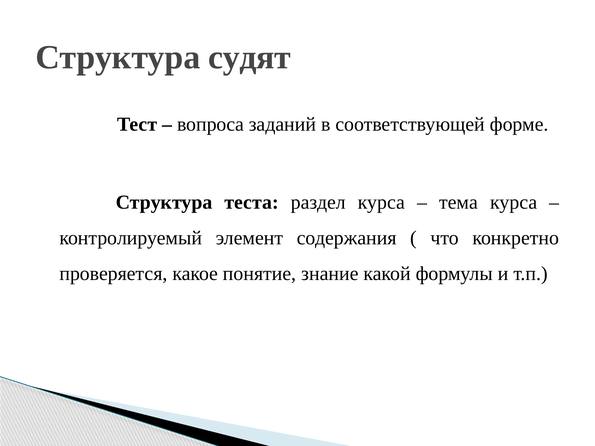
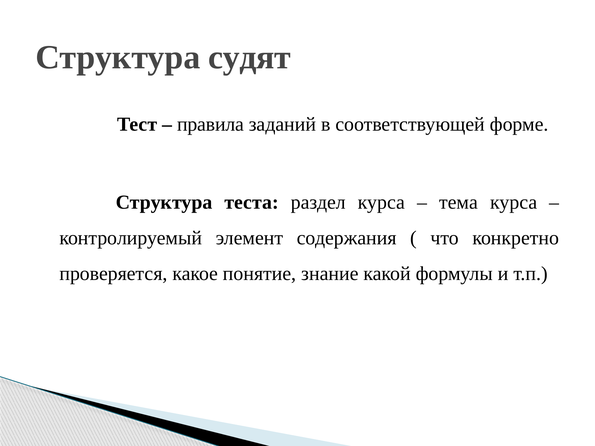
вопроса: вопроса -> правила (211, 125)
